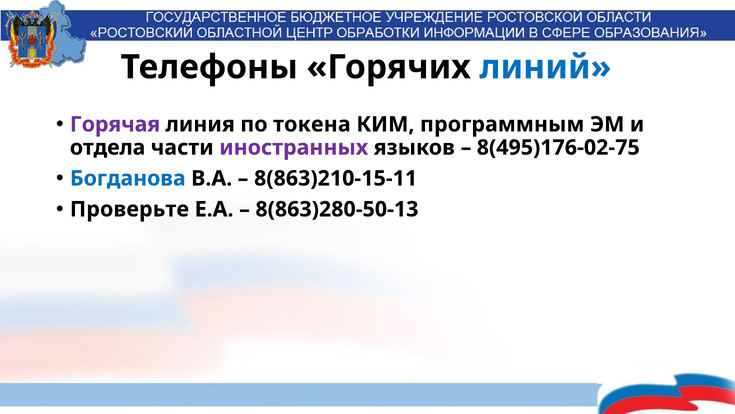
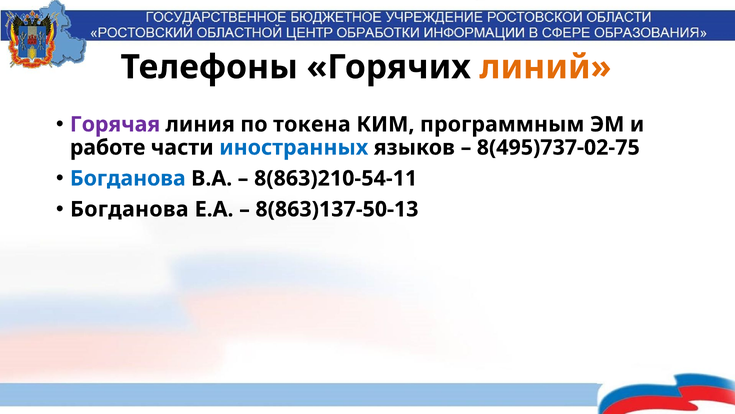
линий colour: blue -> orange (545, 67)
отдела: отдела -> работе (108, 147)
иностранных colour: purple -> blue (294, 147)
8(495)176-02-75: 8(495)176-02-75 -> 8(495)737-02-75 (558, 147)
8(863)210-15-11: 8(863)210-15-11 -> 8(863)210-54-11 (336, 178)
Проверьте: Проверьте -> Богданова (129, 209)
8(863)280-50-13: 8(863)280-50-13 -> 8(863)137-50-13 (337, 209)
